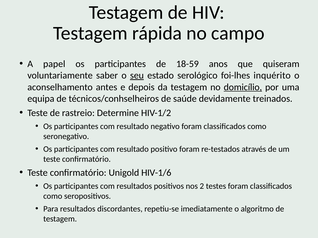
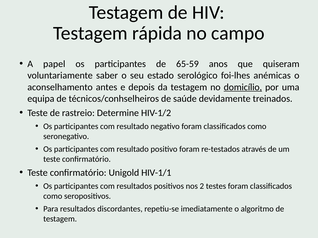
18-59: 18-59 -> 65-59 (187, 64)
seu underline: present -> none (137, 76)
inquérito: inquérito -> anémicas (272, 76)
HIV-1/6: HIV-1/6 -> HIV-1/1 (156, 173)
